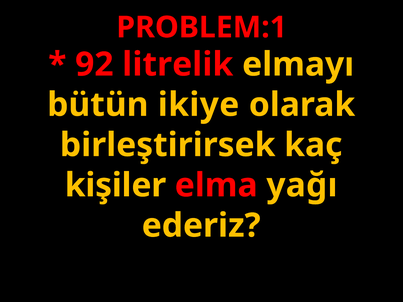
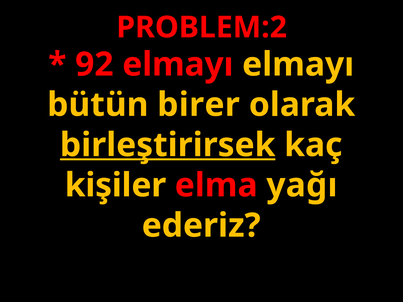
PROBLEM:1: PROBLEM:1 -> PROBLEM:2 (202, 27)
92 litrelik: litrelik -> elmayı (178, 65)
ikiye: ikiye -> birer (199, 105)
birleştirirsek underline: none -> present (168, 145)
